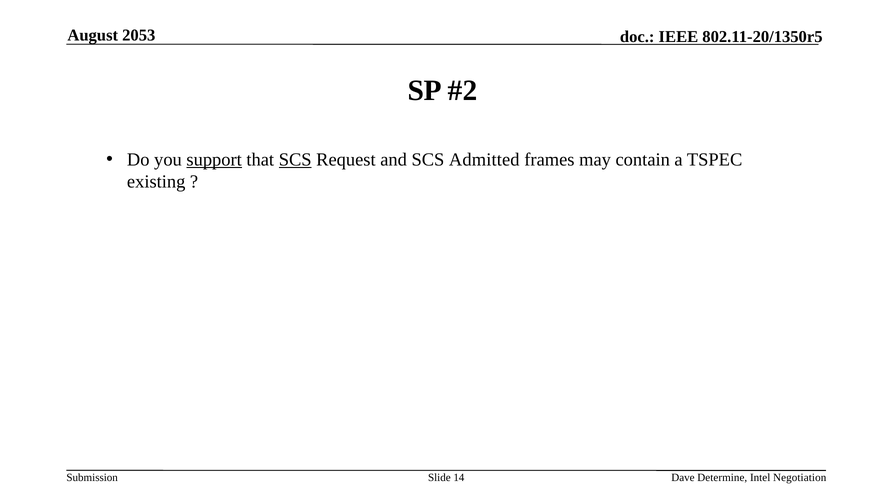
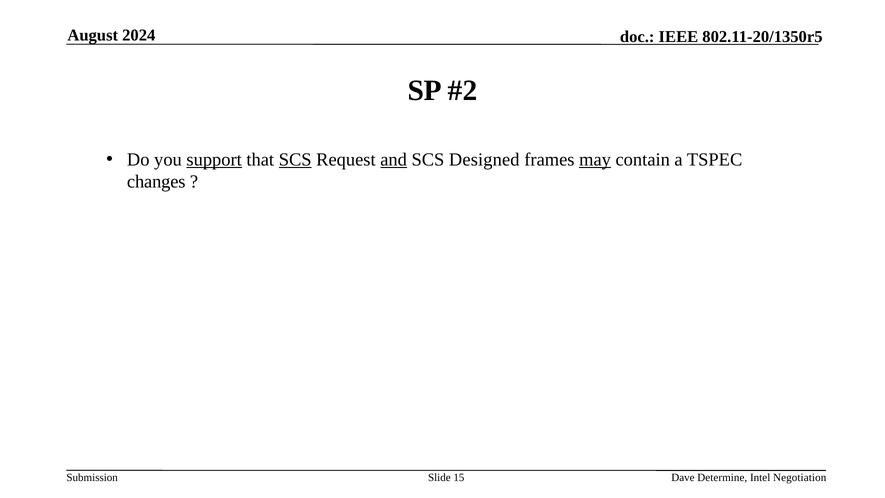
2053: 2053 -> 2024 (139, 35)
and underline: none -> present (394, 160)
Admitted: Admitted -> Designed (484, 160)
may underline: none -> present (595, 160)
existing: existing -> changes (156, 182)
14: 14 -> 15 (459, 477)
